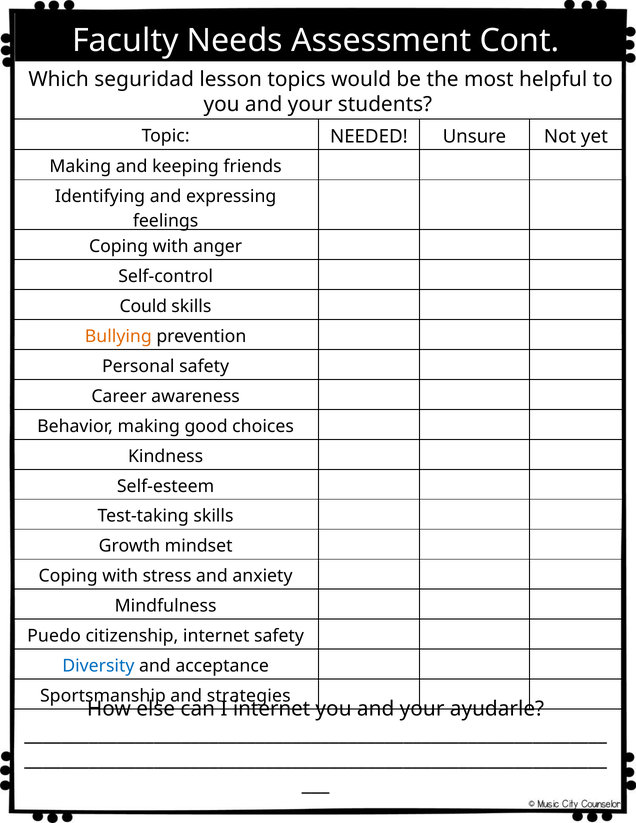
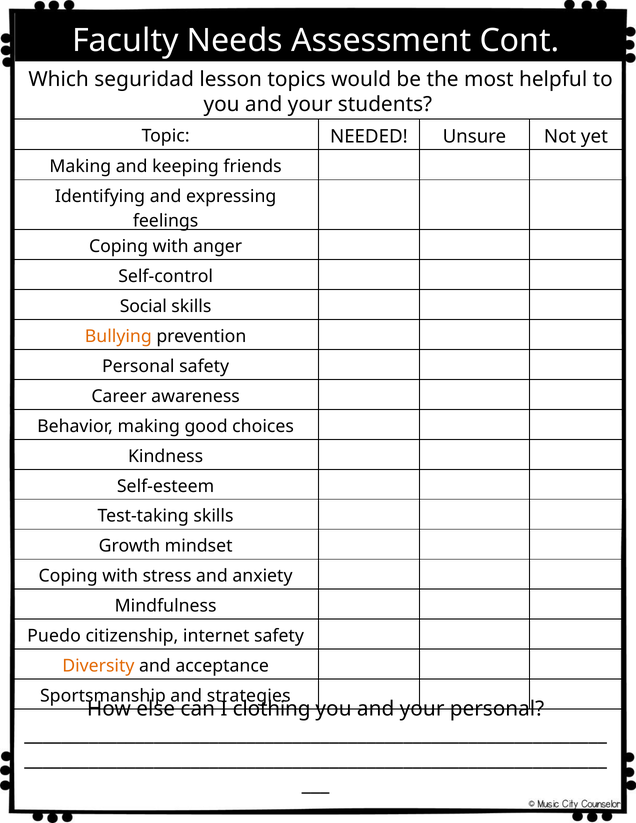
Could: Could -> Social (143, 306)
Diversity colour: blue -> orange (98, 666)
I internet: internet -> clothing (272, 709)
your ayudarle: ayudarle -> personal (497, 709)
